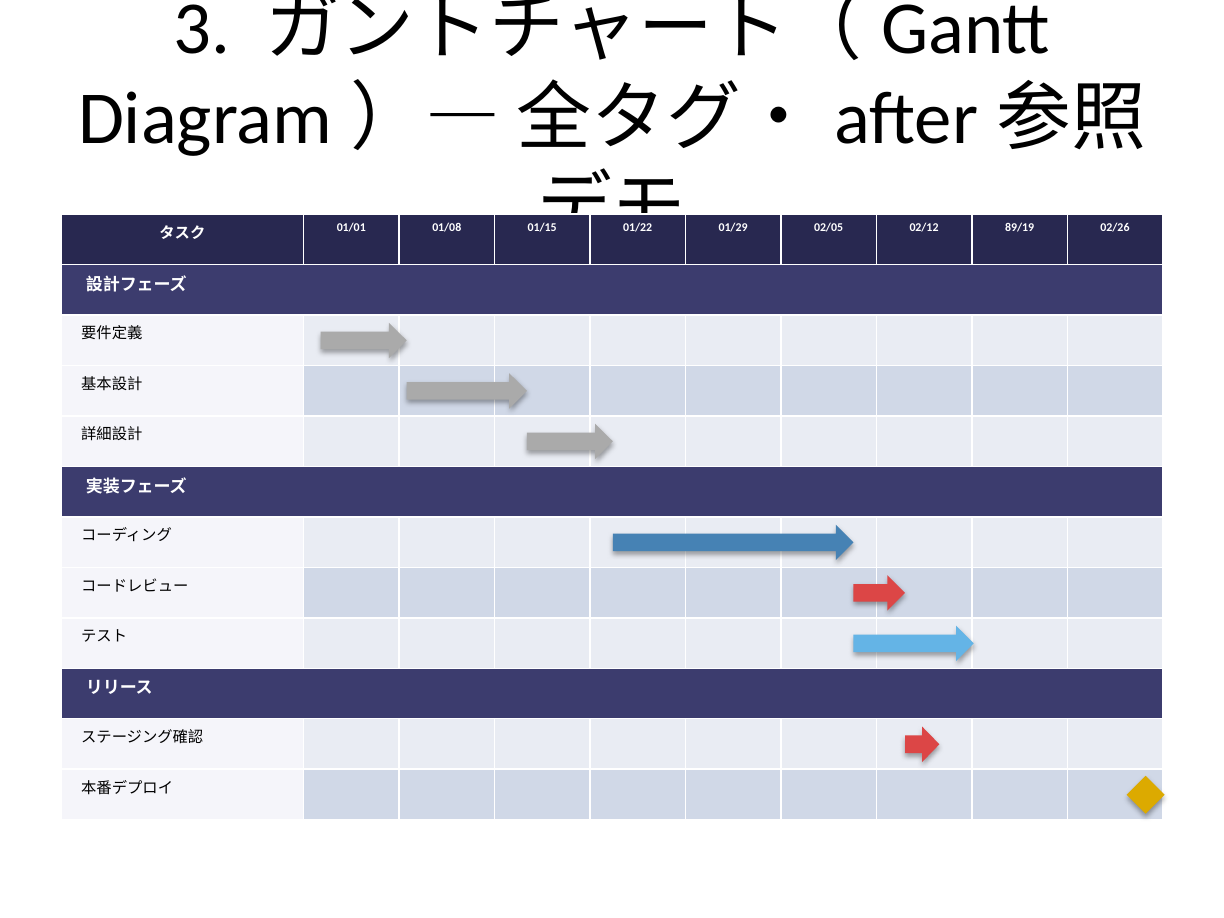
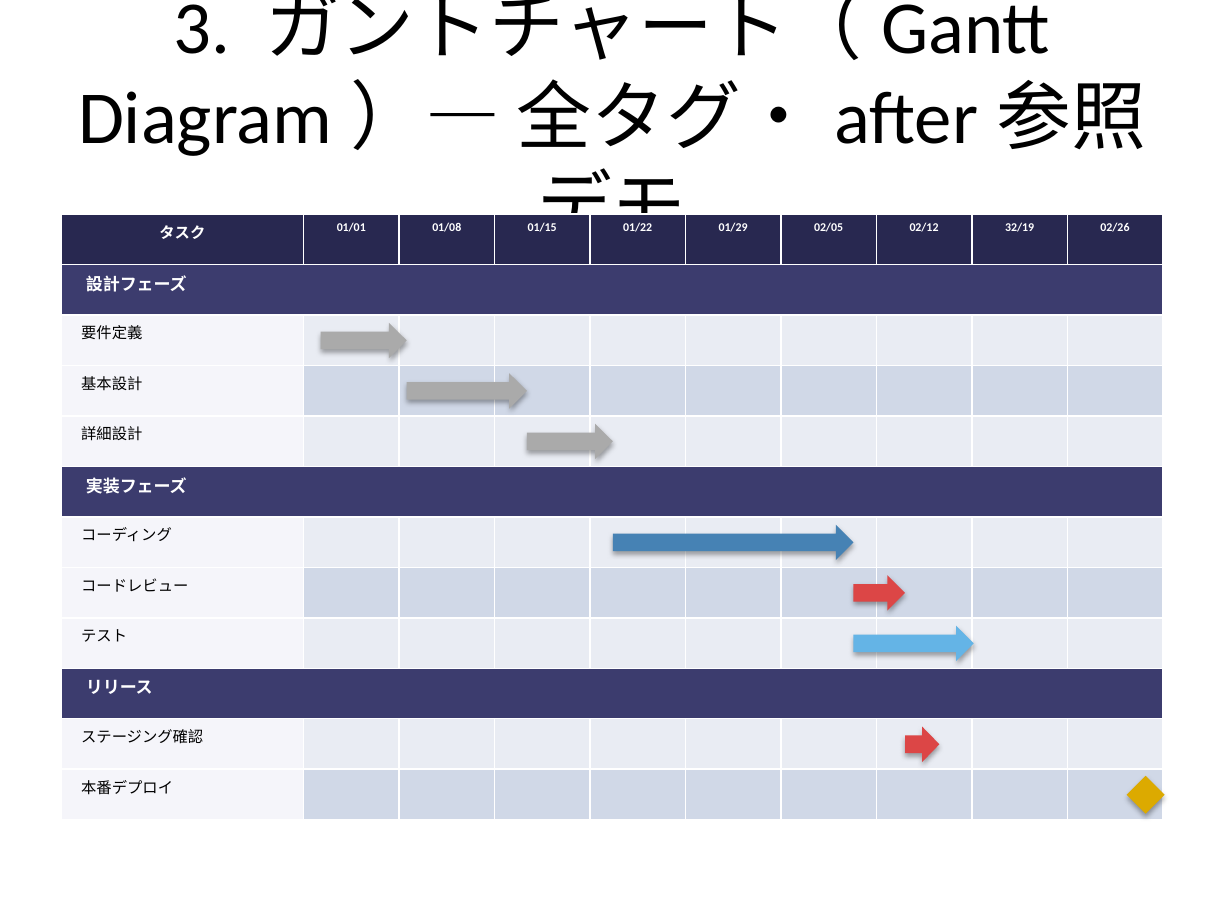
89/19: 89/19 -> 32/19 (1020, 228)
